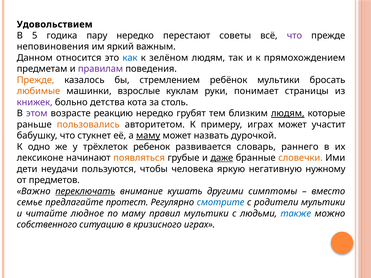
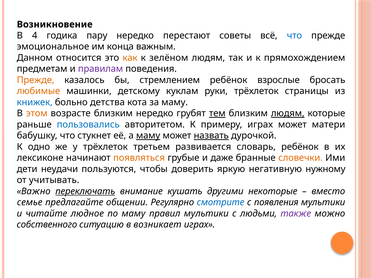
Удовольствием: Удовольствием -> Возникновение (55, 24)
5: 5 -> 4 (35, 36)
что colour: purple -> blue (294, 36)
неповиновения: неповиновения -> эмоциональное (53, 47)
яркий: яркий -> конца (120, 47)
как colour: blue -> orange (130, 58)
ребёнок мультики: мультики -> взрослые (279, 80)
взрослые: взрослые -> детскому (139, 91)
руки понимает: понимает -> трёхлеток (256, 91)
книжек colour: purple -> blue (35, 102)
за столь: столь -> маму (175, 102)
этом colour: purple -> orange (37, 113)
возрасте реакцию: реакцию -> близким (113, 113)
тем underline: none -> present (217, 113)
пользовались colour: orange -> blue (88, 125)
участит: участит -> матери (329, 125)
назвать underline: none -> present (211, 136)
ребенок: ребенок -> третьем (152, 147)
словарь раннего: раннего -> ребёнок (300, 147)
даже underline: present -> none (222, 158)
человека: человека -> доверить (192, 169)
предметов: предметов -> учитывать (54, 180)
симптомы: симптомы -> некоторые (273, 191)
протест: протест -> общении (127, 203)
родители: родители -> появления (276, 203)
также colour: blue -> purple (296, 214)
кризисного: кризисного -> возникает (157, 225)
